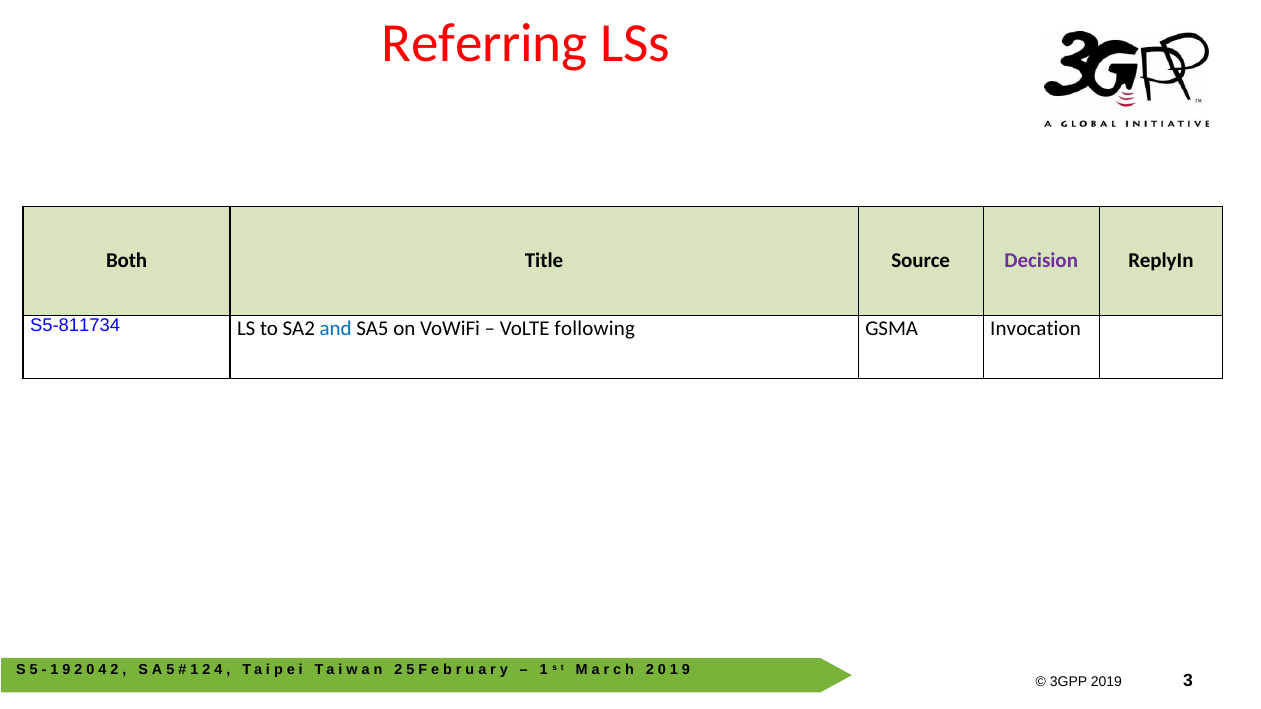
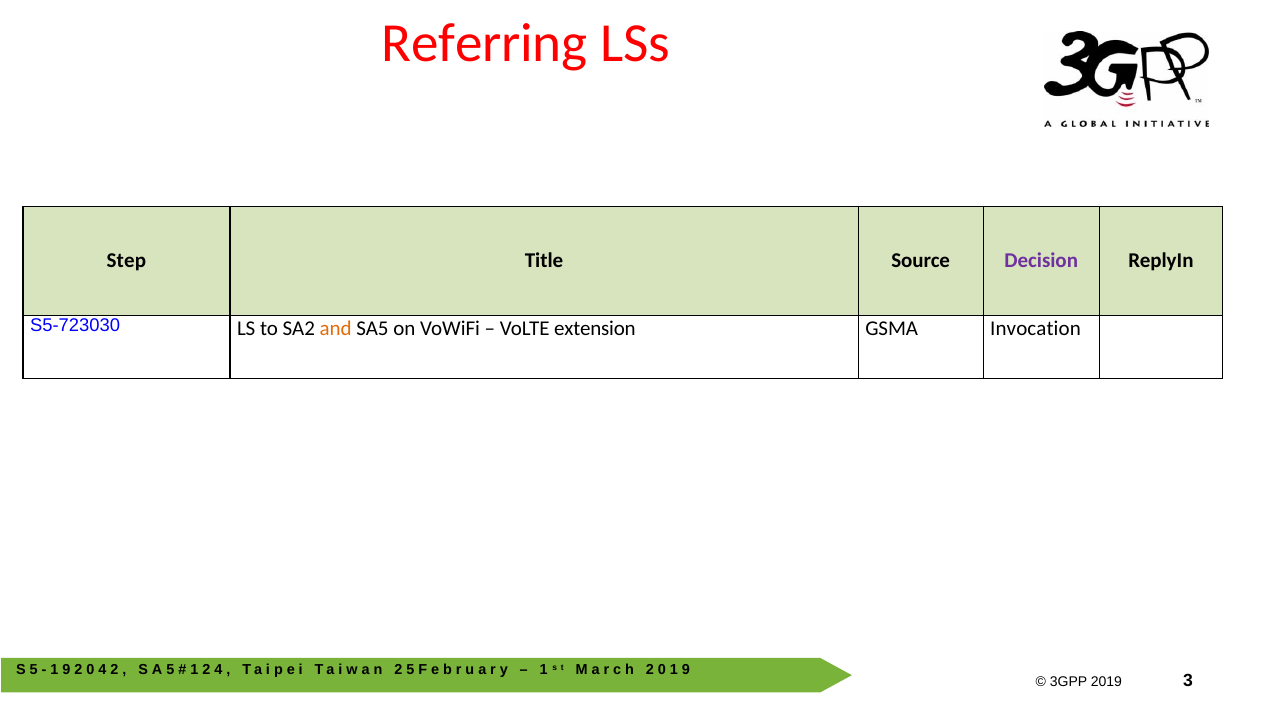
Both: Both -> Step (126, 261)
S5-811734: S5-811734 -> S5-723030 (75, 326)
and colour: blue -> orange (336, 328)
following: following -> extension (595, 328)
